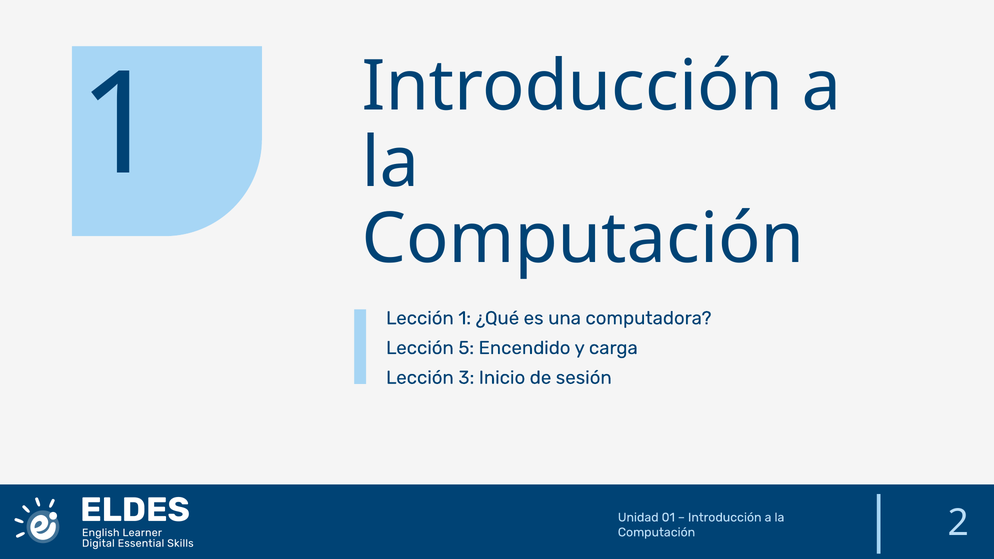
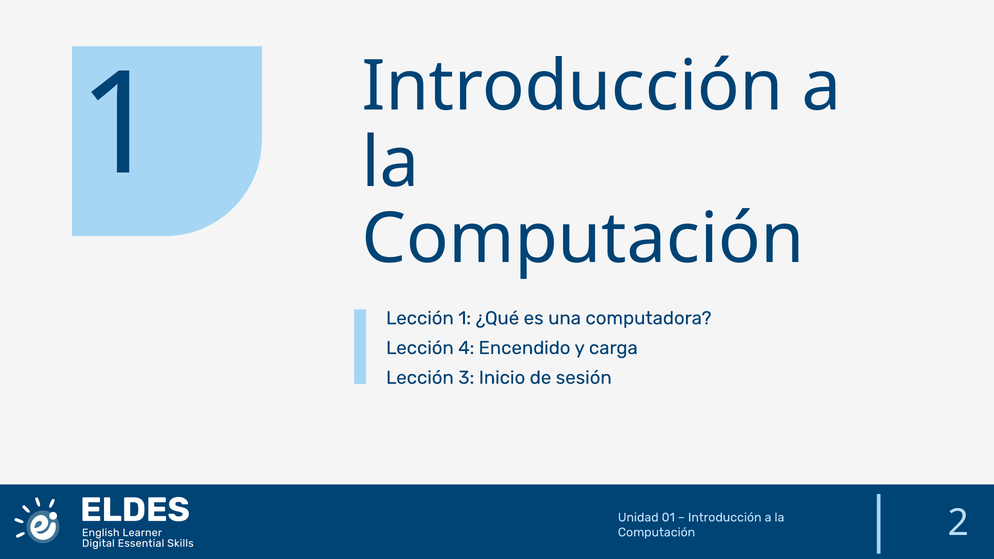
5: 5 -> 4 (466, 348)
